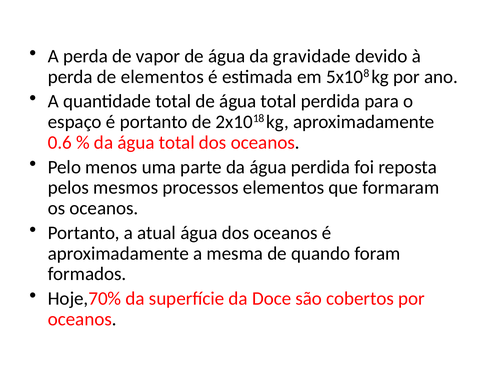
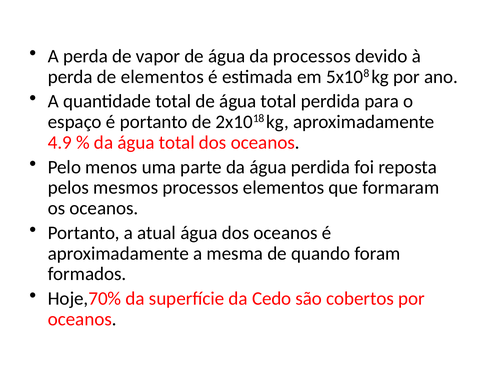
da gravidade: gravidade -> processos (312, 56)
0.6: 0.6 -> 4.9 (60, 142)
Doce: Doce -> Cedo (272, 298)
